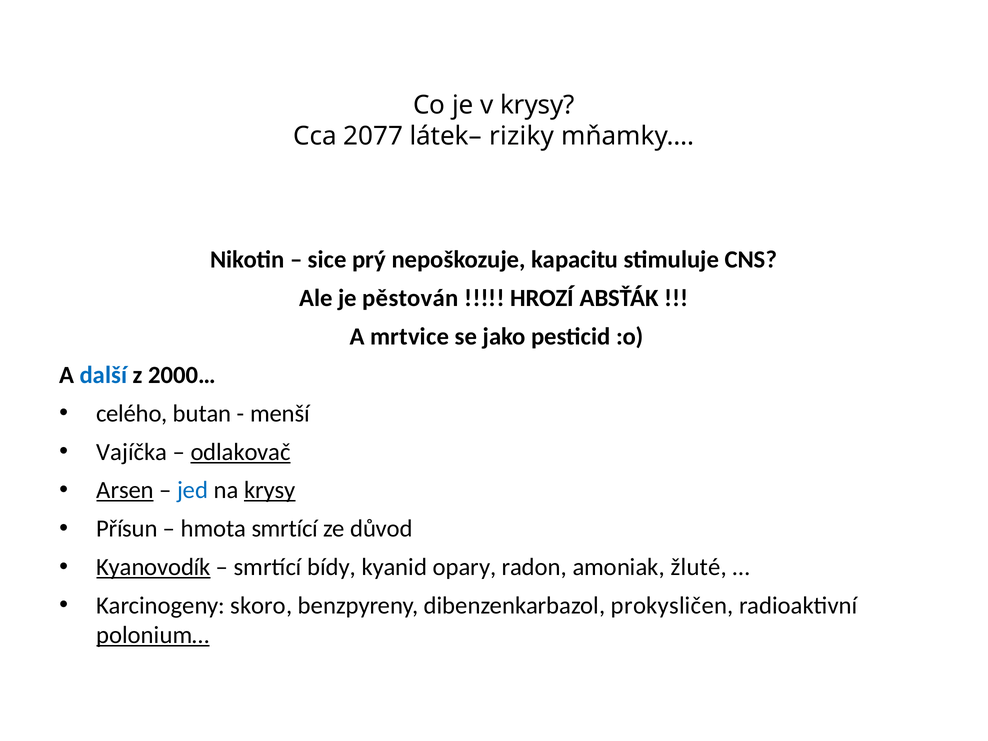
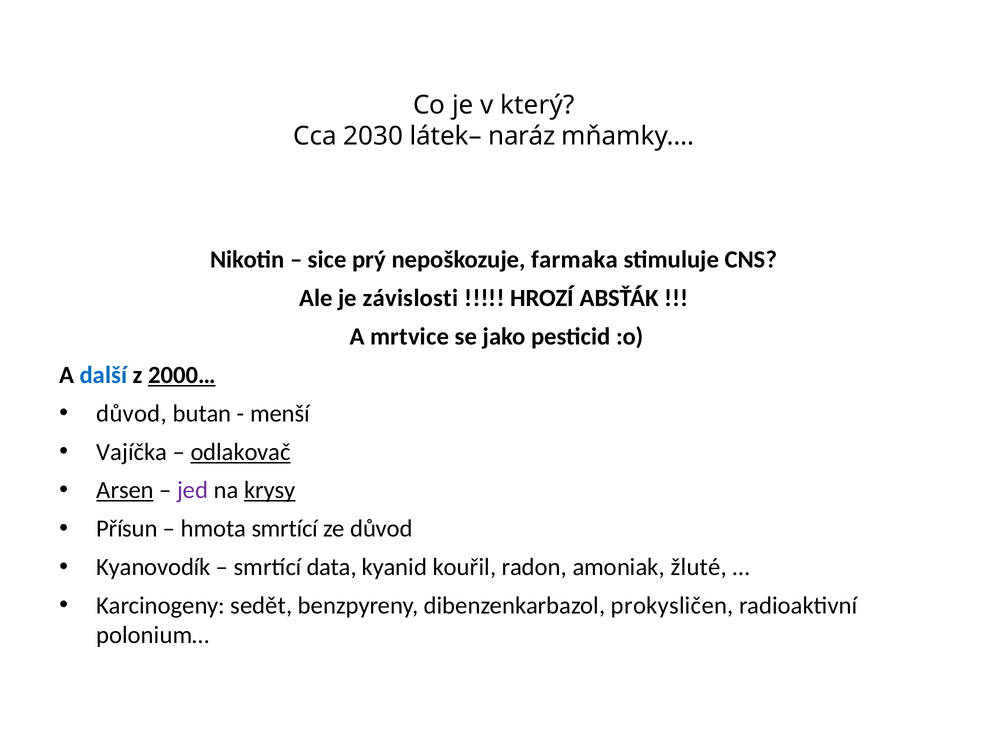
v krysy: krysy -> který (537, 105)
2077: 2077 -> 2030 (373, 136)
riziky: riziky -> naráz (522, 136)
kapacitu: kapacitu -> farmaka (575, 260)
pěstován: pěstován -> závislosti (411, 298)
2000… underline: none -> present (182, 375)
celého: celého -> důvod (132, 413)
jed colour: blue -> purple (193, 490)
Kyanovodík underline: present -> none (153, 567)
bídy: bídy -> data (332, 567)
opary: opary -> kouřil (464, 567)
skoro: skoro -> sedět (261, 606)
polonium… underline: present -> none (153, 635)
